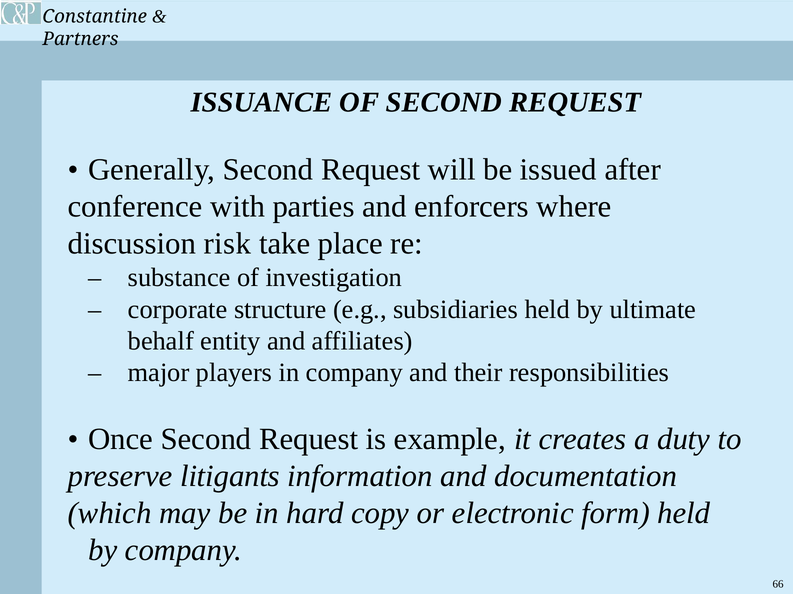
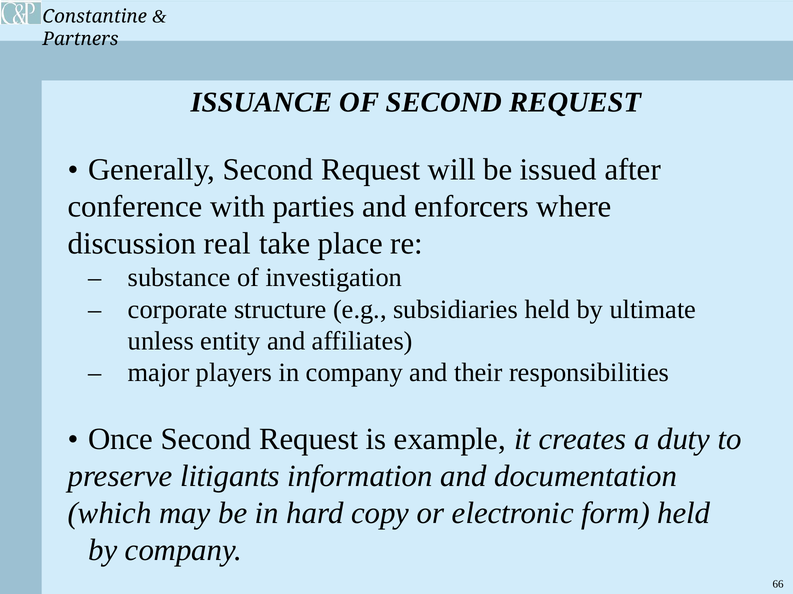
risk: risk -> real (227, 244)
behalf: behalf -> unless (161, 342)
